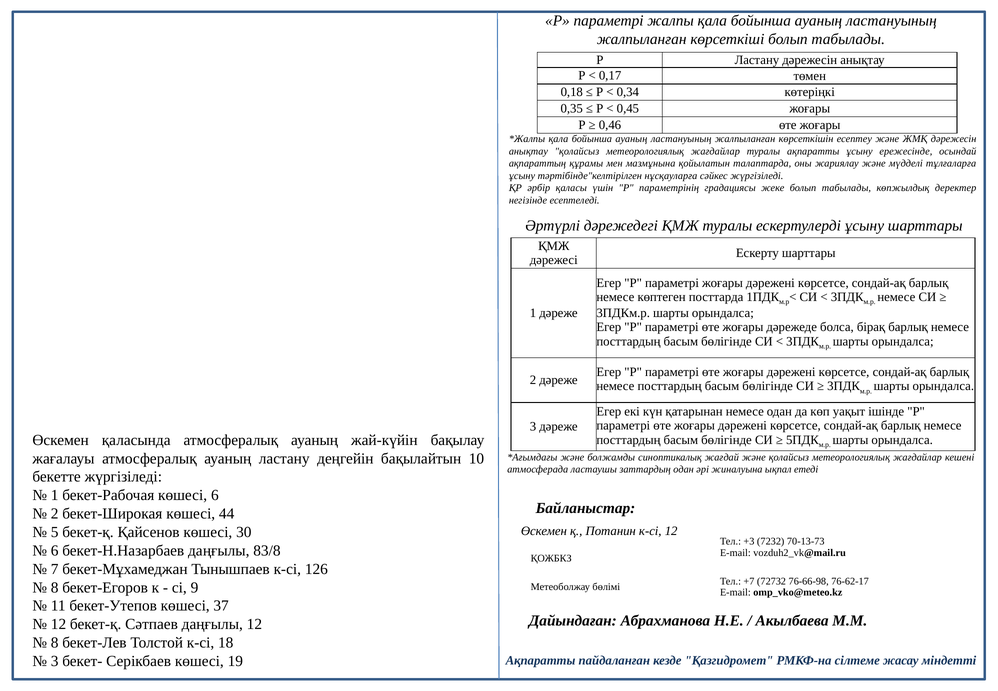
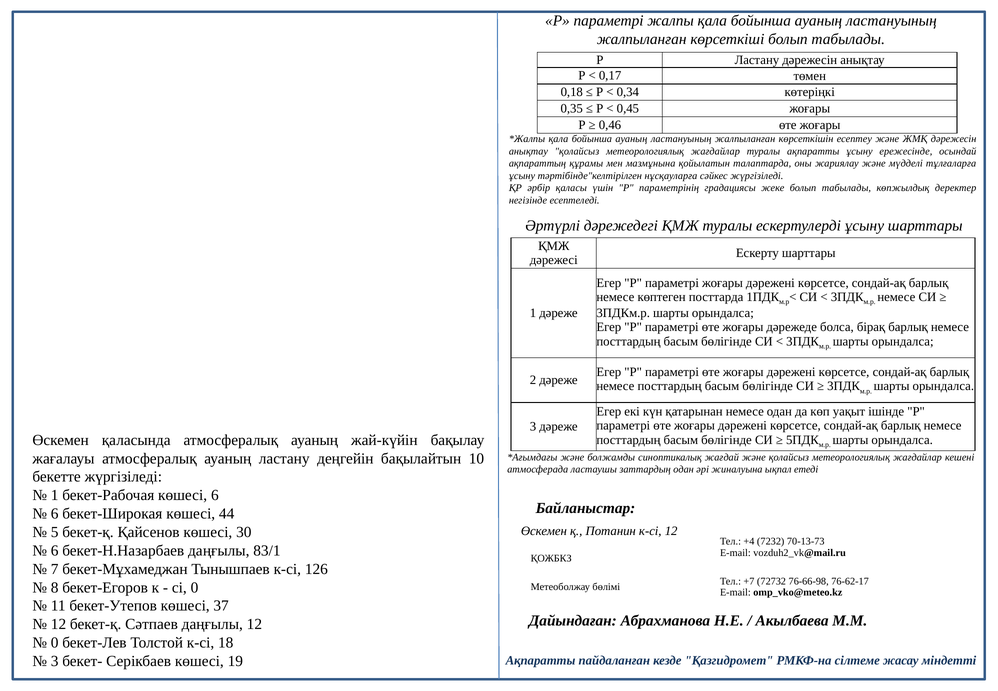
2: 2 -> 6 (55, 514)
+3: +3 -> +4 (749, 541)
83/8: 83/8 -> 83/1 (267, 551)
сі 9: 9 -> 0 (194, 587)
8: 8 -> 0 (55, 643)
